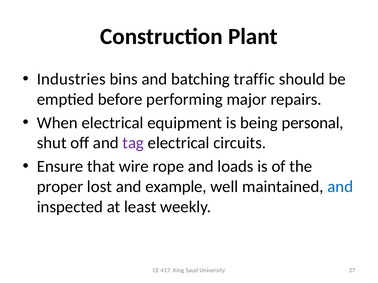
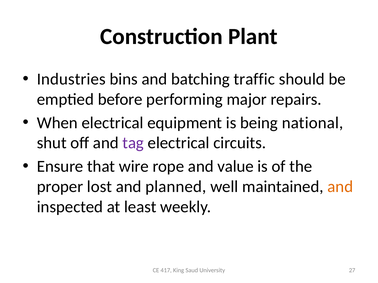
personal: personal -> national (312, 123)
loads: loads -> value (236, 167)
example: example -> planned (176, 187)
and colour: blue -> orange (340, 187)
